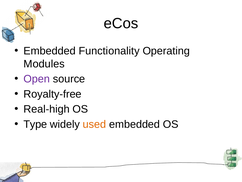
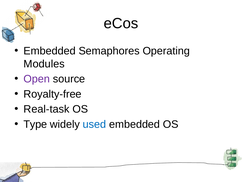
Functionality: Functionality -> Semaphores (109, 51)
Real-high: Real-high -> Real-task (47, 109)
used colour: orange -> blue (94, 124)
